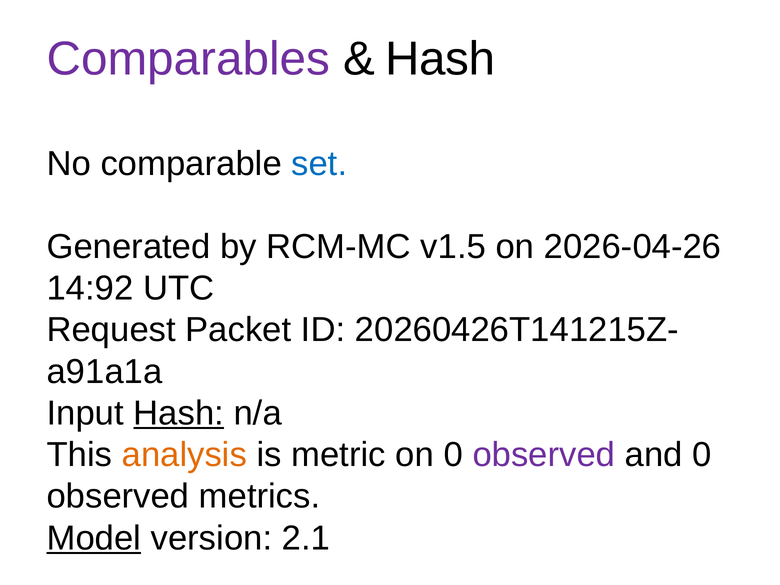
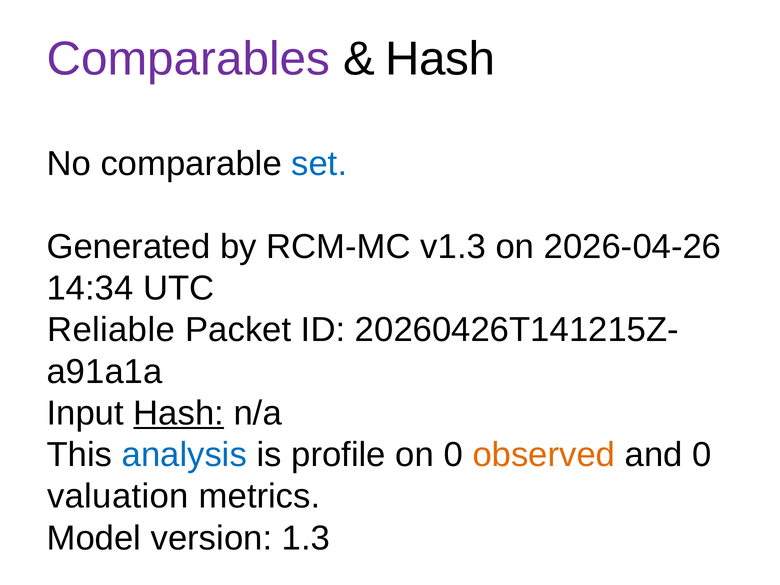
v1.5: v1.5 -> v1.3 (453, 247)
14:92: 14:92 -> 14:34 (90, 288)
Request: Request -> Reliable (111, 330)
analysis colour: orange -> blue (184, 455)
metric: metric -> profile (339, 455)
observed colour: purple -> orange (544, 455)
observed: observed -> valuation (118, 496)
Model underline: present -> none (94, 538)
2.1: 2.1 -> 1.3 (306, 538)
